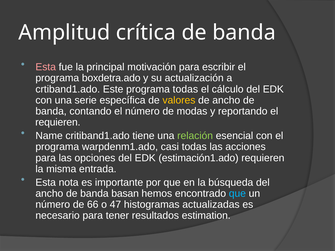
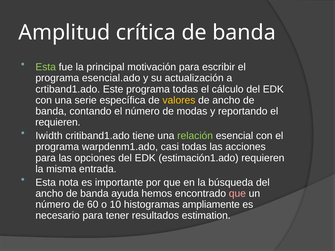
Esta colour: pink -> light green (46, 67)
boxdetra.ado: boxdetra.ado -> esencial.ado (111, 78)
Name: Name -> Iwidth (49, 136)
basan: basan -> ayuda (125, 194)
que colour: light blue -> pink (237, 194)
66: 66 -> 60 (93, 205)
47: 47 -> 10 (115, 205)
actualizadas: actualizadas -> ampliamente (211, 205)
